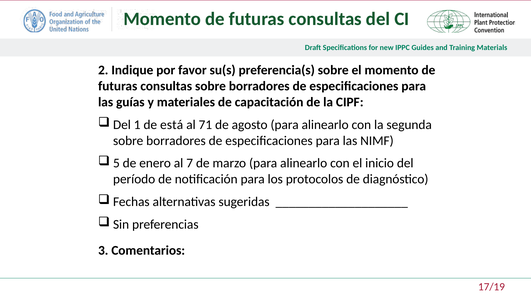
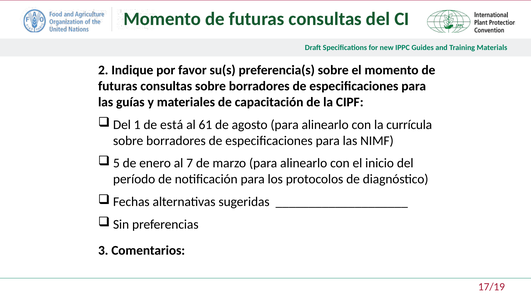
71: 71 -> 61 (205, 125)
segunda: segunda -> currícula (409, 125)
